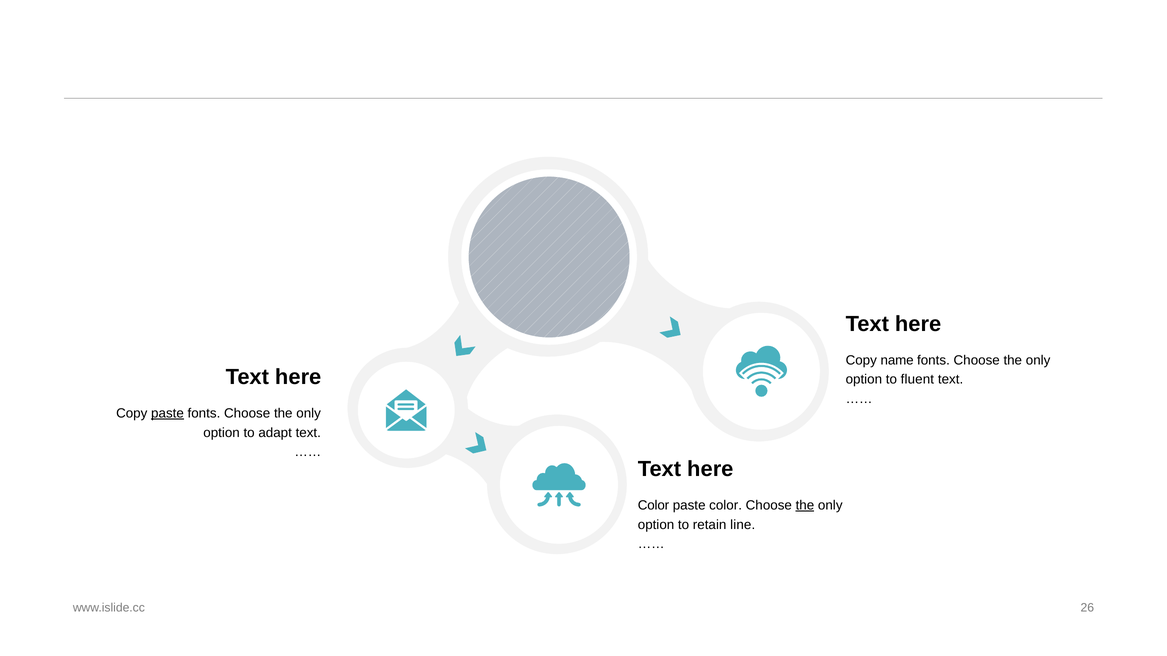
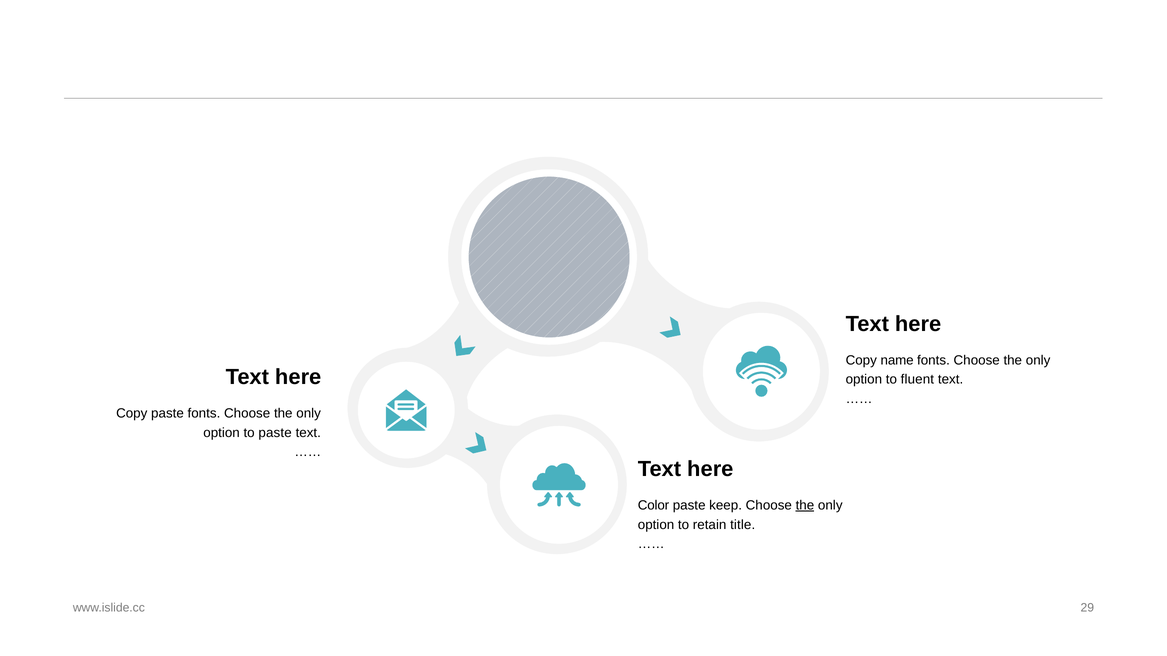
paste underline: present -> none (168, 414)
to adapt: adapt -> paste (275, 433)
paste color: color -> keep (726, 506)
line: line -> title (743, 525)
26: 26 -> 29 (1087, 608)
